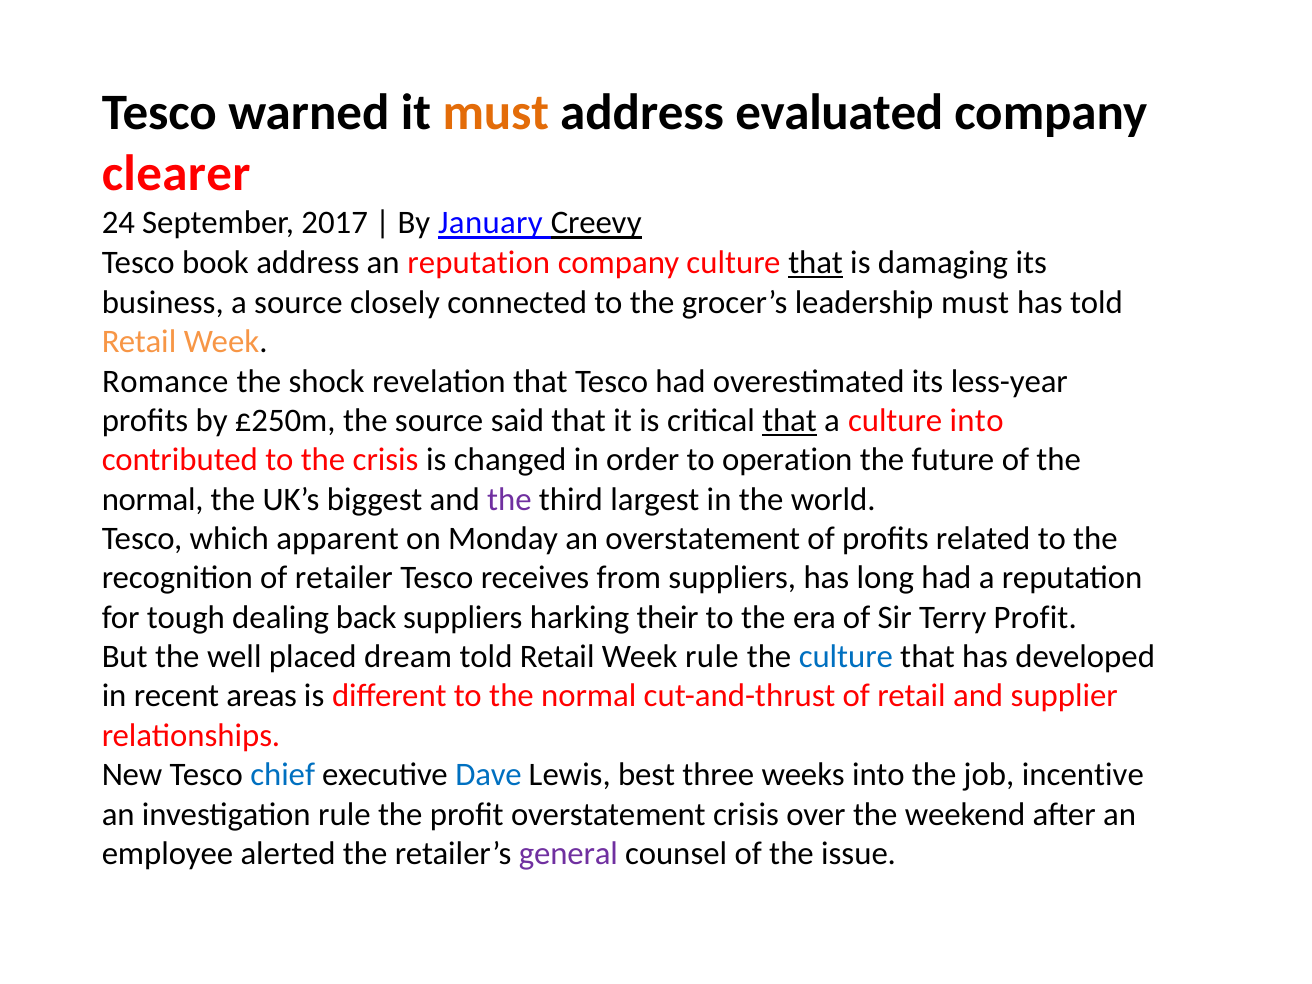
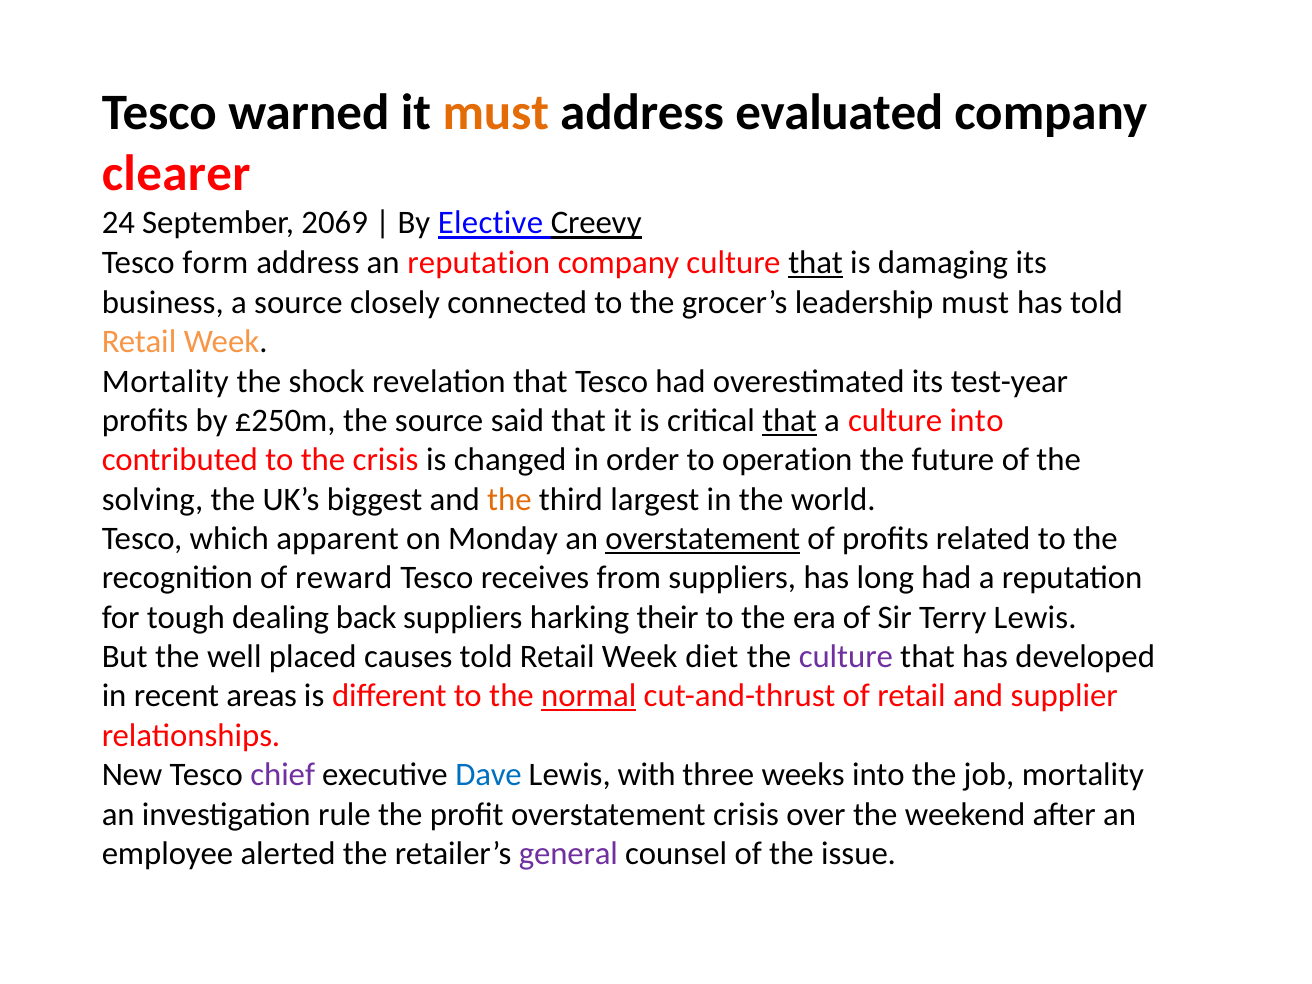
2017: 2017 -> 2069 (335, 223)
January: January -> Elective (490, 223)
book: book -> form (215, 263)
Romance: Romance -> Mortality (165, 381)
less-year: less-year -> test-year (1009, 381)
normal: normal -> solving (152, 499)
the colour: purple -> orange (509, 499)
overstatement underline: none -> present (703, 539)
retailer: retailer -> reward (344, 578)
Terry Profit: Profit -> Lewis (1035, 617)
dream: dream -> causes (408, 657)
Week rule: rule -> diet (712, 657)
culture colour: blue -> purple (846, 657)
normal underline: none -> present (589, 696)
chief colour: blue -> purple (283, 775)
best: best -> with (647, 775)
job incentive: incentive -> mortality (1083, 775)
